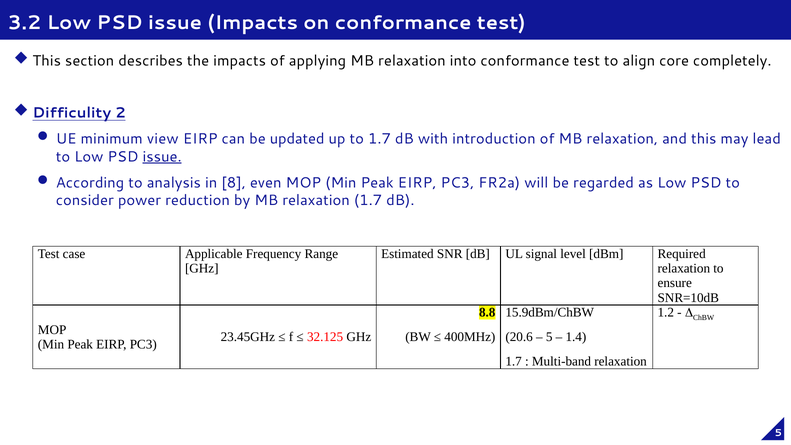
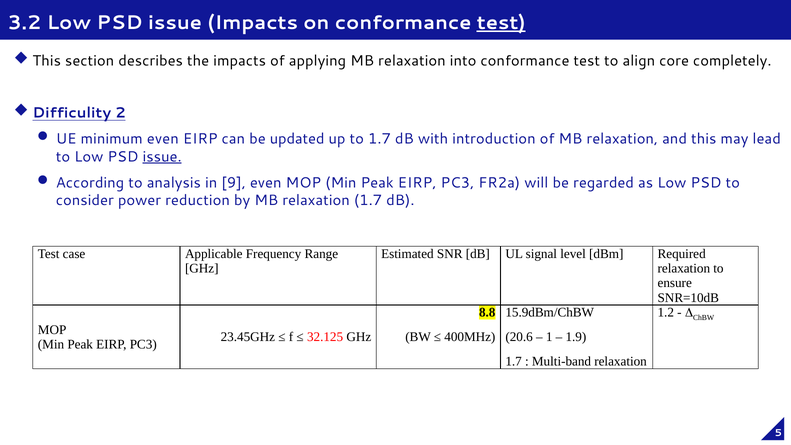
test underline: none -> present (501, 23)
minimum view: view -> even (163, 139)
8: 8 -> 9 (234, 183)
5: 5 -> 1 (549, 337)
1.4: 1.4 -> 1.9 (576, 337)
